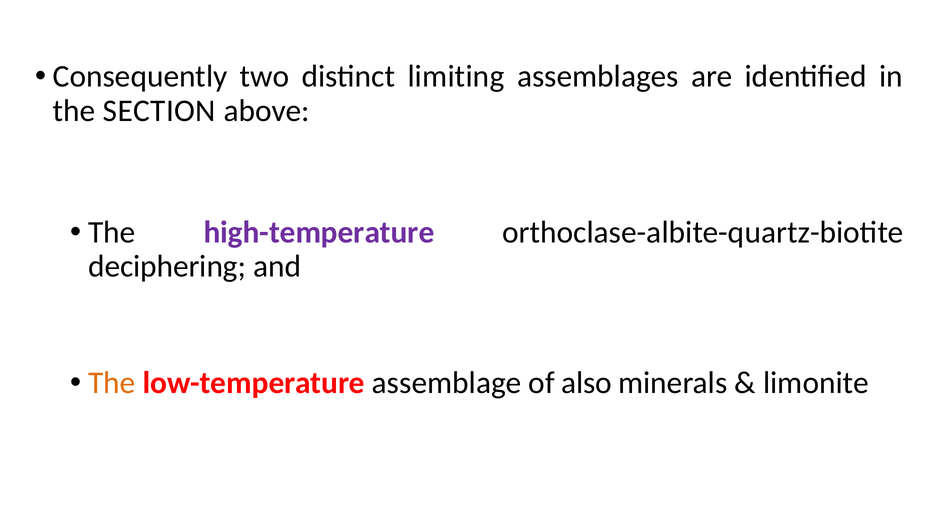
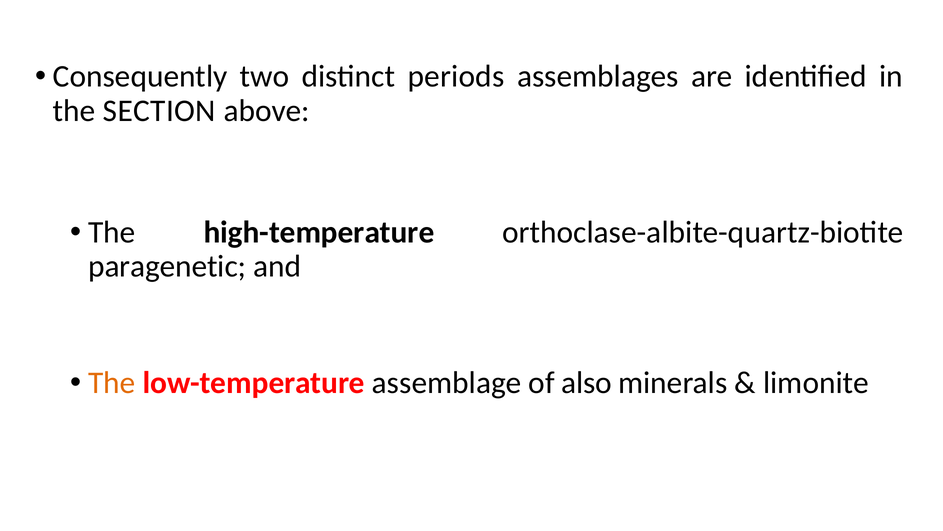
limiting: limiting -> periods (456, 77)
high-temperature colour: purple -> black (319, 232)
deciphering: deciphering -> paragenetic (167, 266)
